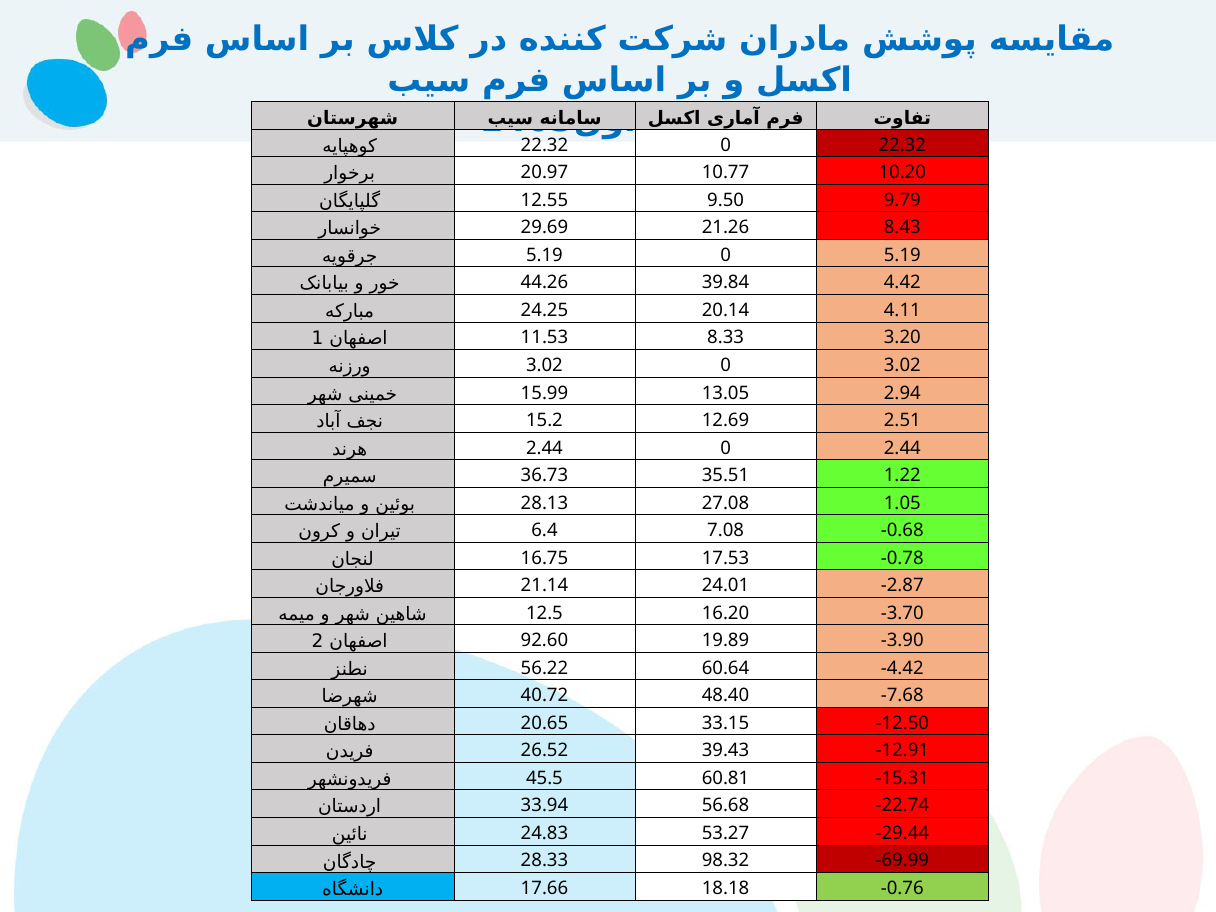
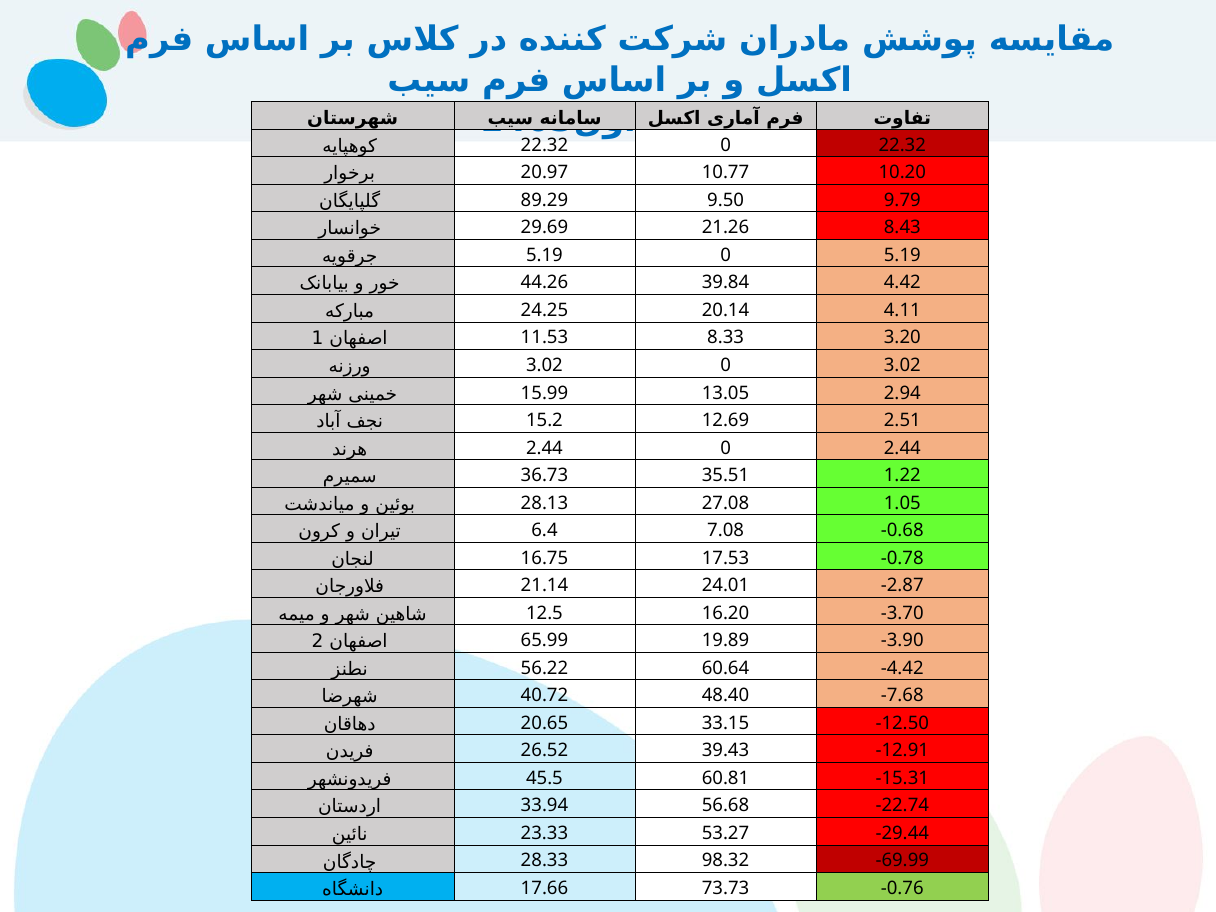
12.55: 12.55 -> 89.29 (544, 200)
92.60: 92.60 -> 65.99 (544, 641)
24.83: 24.83 -> 23.33 (544, 833)
18.18: 18.18 -> 73.73 (726, 888)
